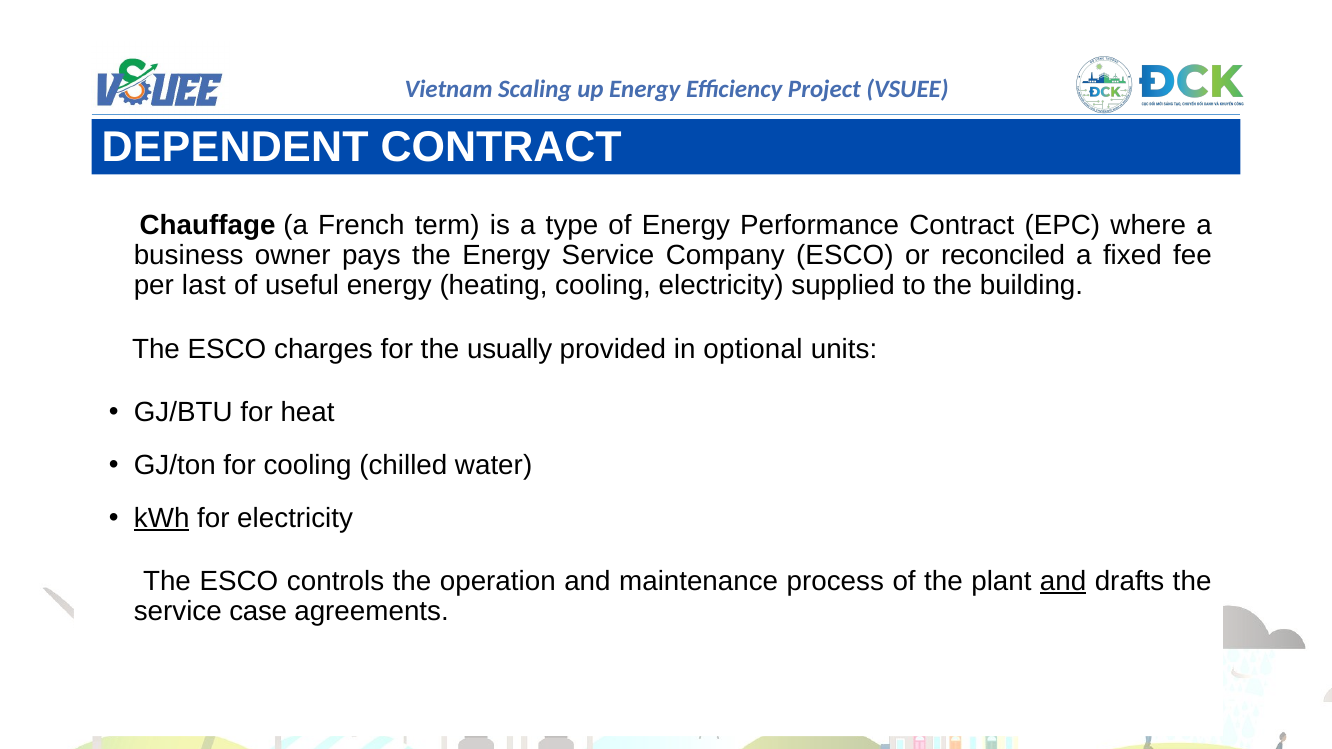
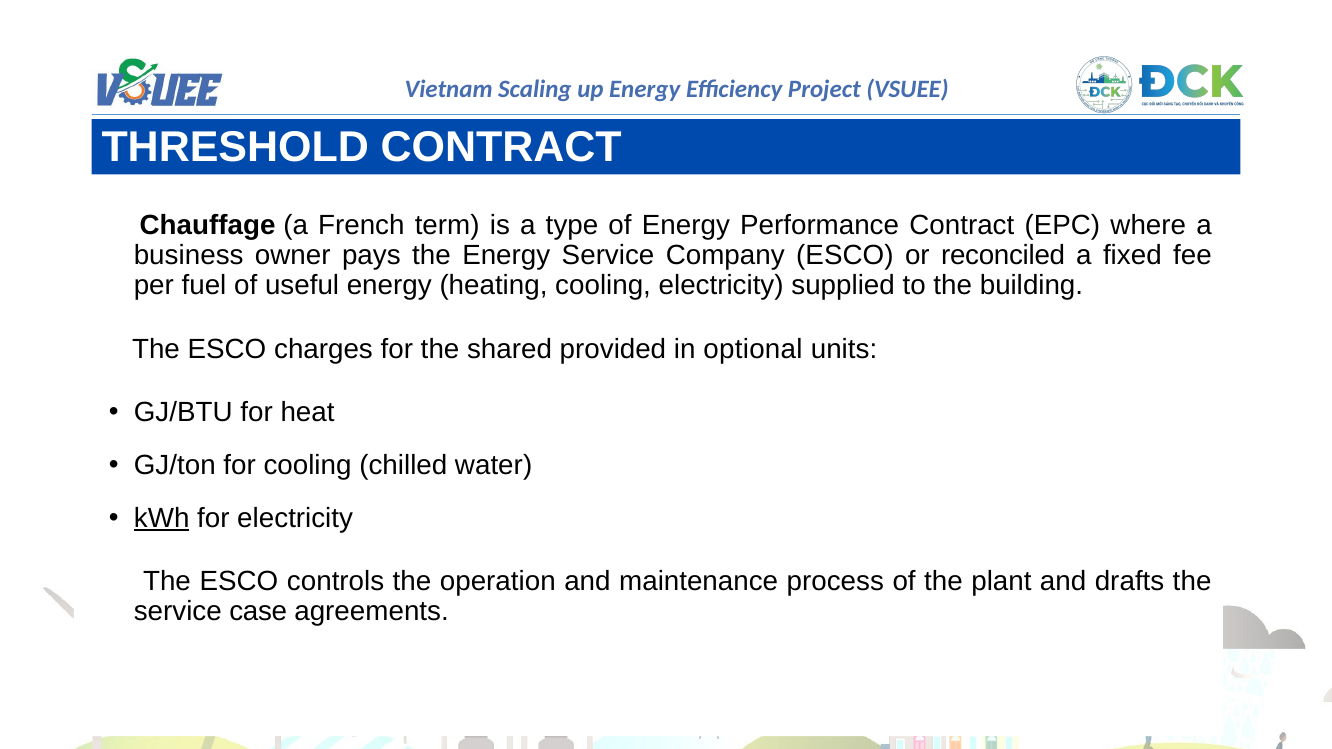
DEPENDENT: DEPENDENT -> THRESHOLD (235, 147)
last: last -> fuel (204, 286)
usually: usually -> shared (510, 349)
and underline: present -> none (1063, 582)
